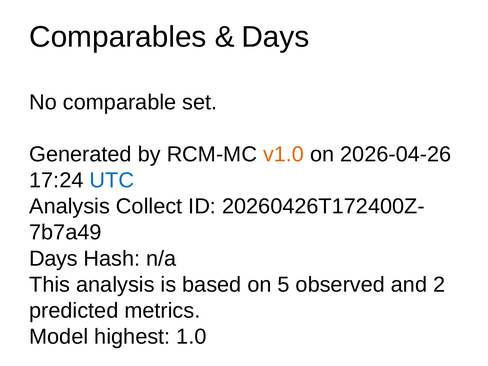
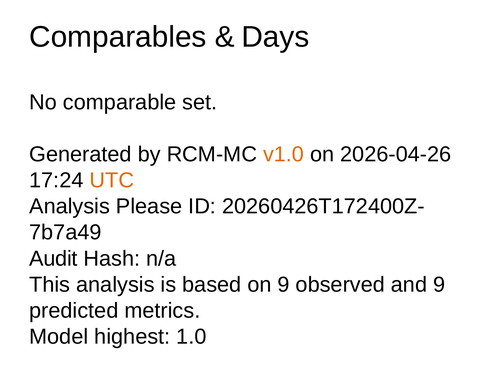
UTC colour: blue -> orange (112, 180)
Collect: Collect -> Please (149, 206)
Days: Days -> Audit (53, 259)
on 5: 5 -> 9 (284, 285)
and 2: 2 -> 9 (439, 285)
